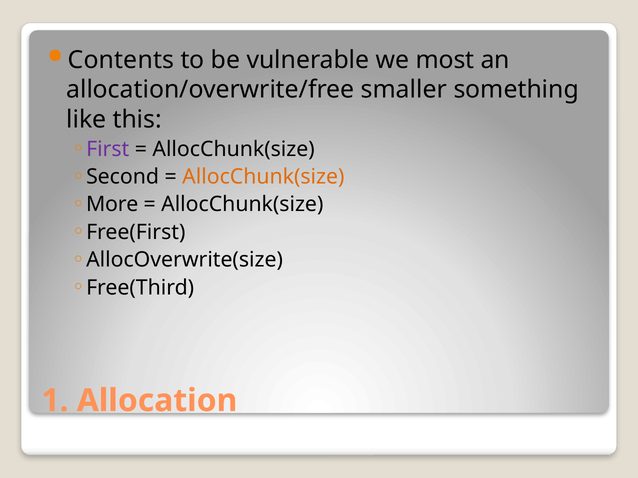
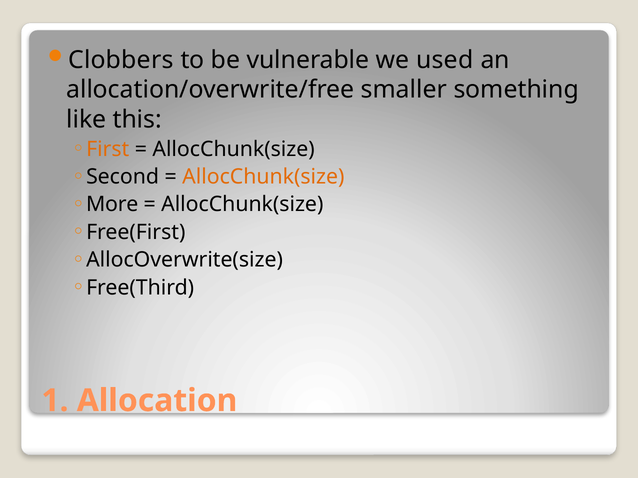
Contents: Contents -> Clobbers (121, 60)
most: most -> used (445, 60)
First colour: purple -> orange (108, 149)
